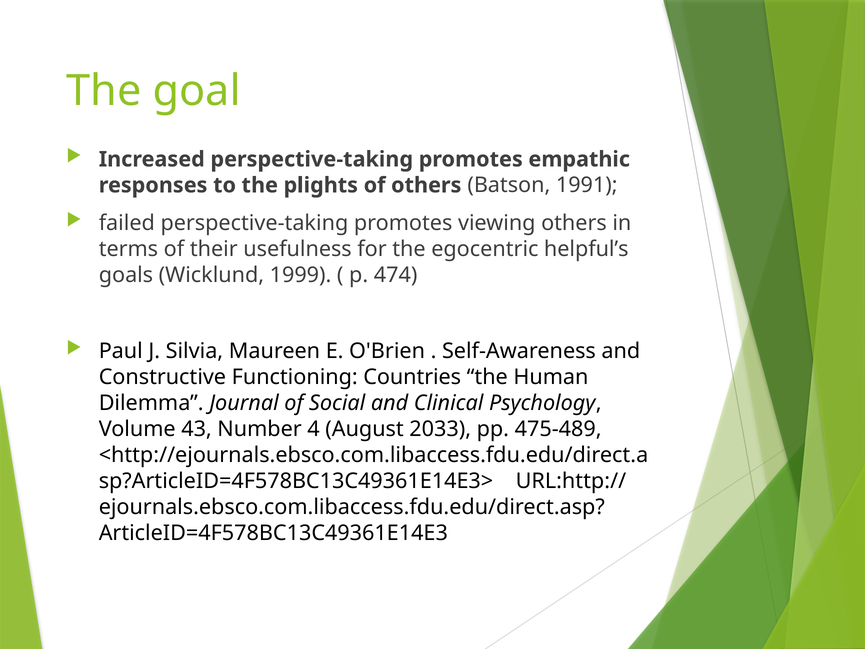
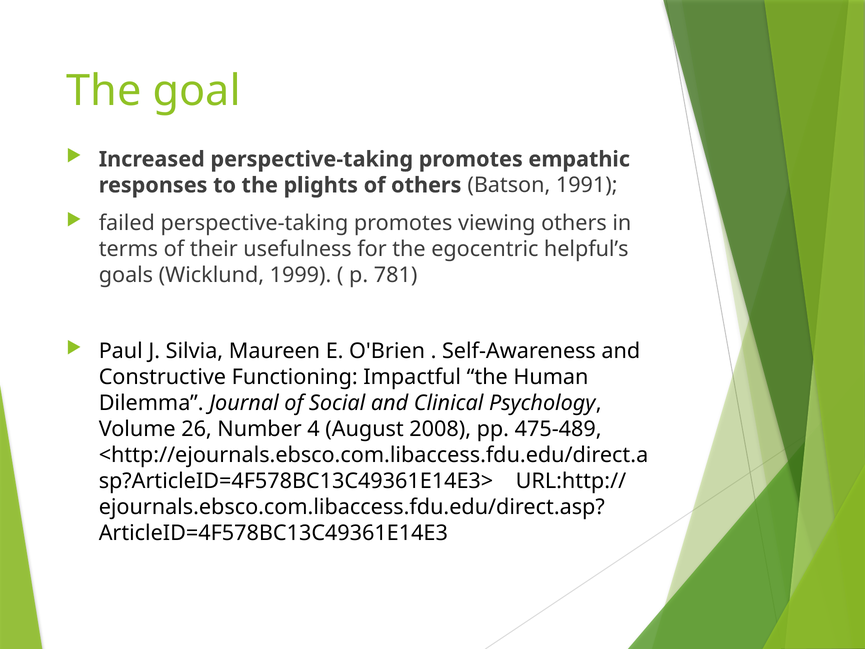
474: 474 -> 781 (396, 275)
Countries: Countries -> Impactful (412, 377)
43: 43 -> 26 (197, 429)
2033: 2033 -> 2008 (440, 429)
